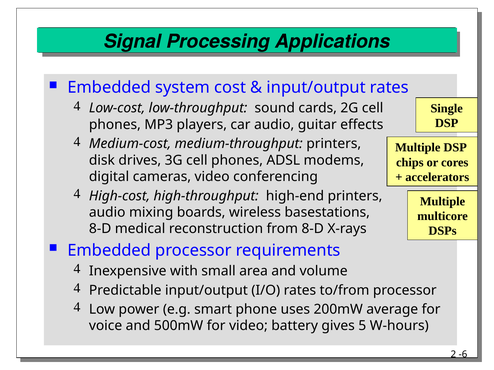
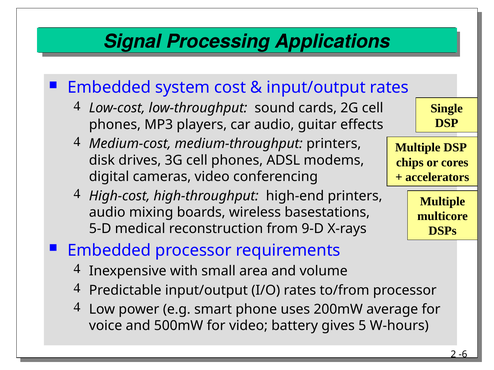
8-D: 8-D -> 5-D (100, 229)
from 8-D: 8-D -> 9-D (313, 229)
